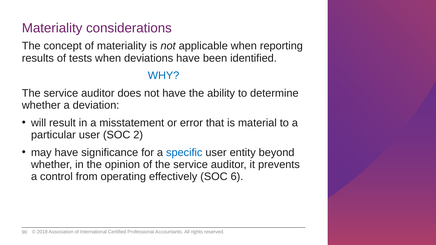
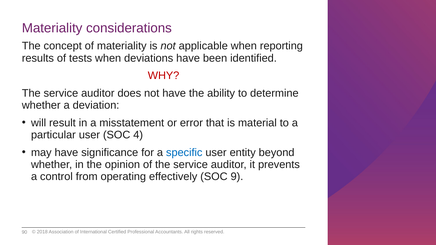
WHY colour: blue -> red (164, 76)
2: 2 -> 4 (138, 135)
6: 6 -> 9 (237, 177)
